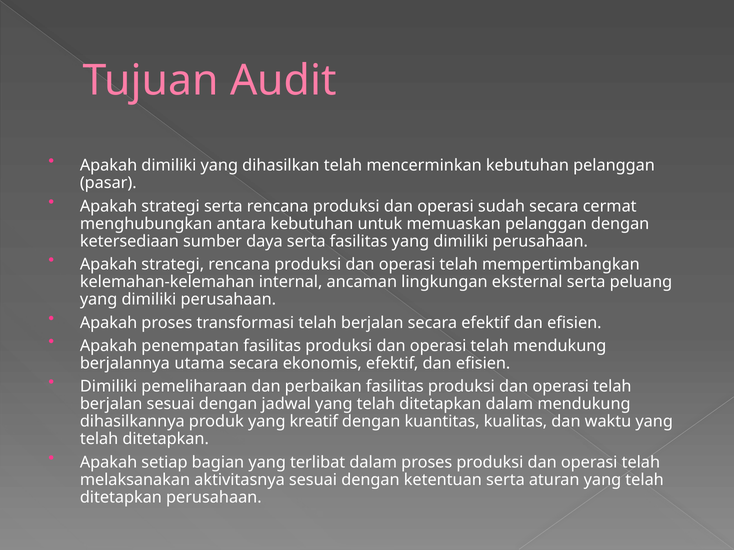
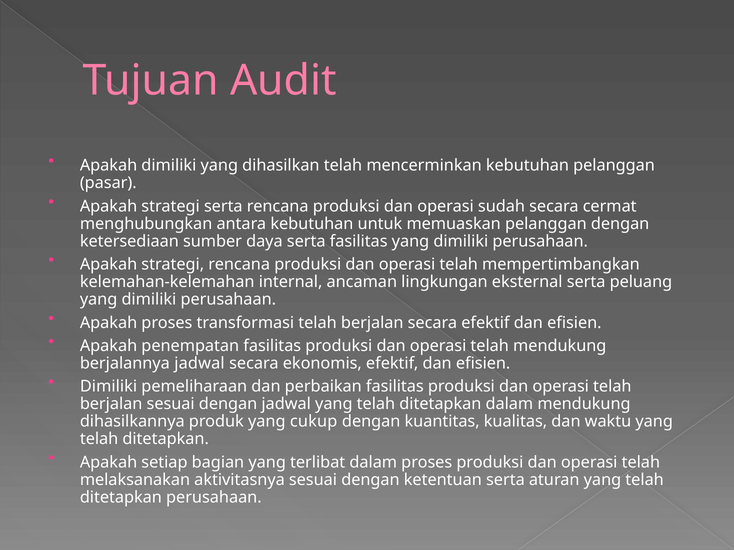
berjalannya utama: utama -> jadwal (199, 364)
kreatif: kreatif -> cukup (314, 422)
